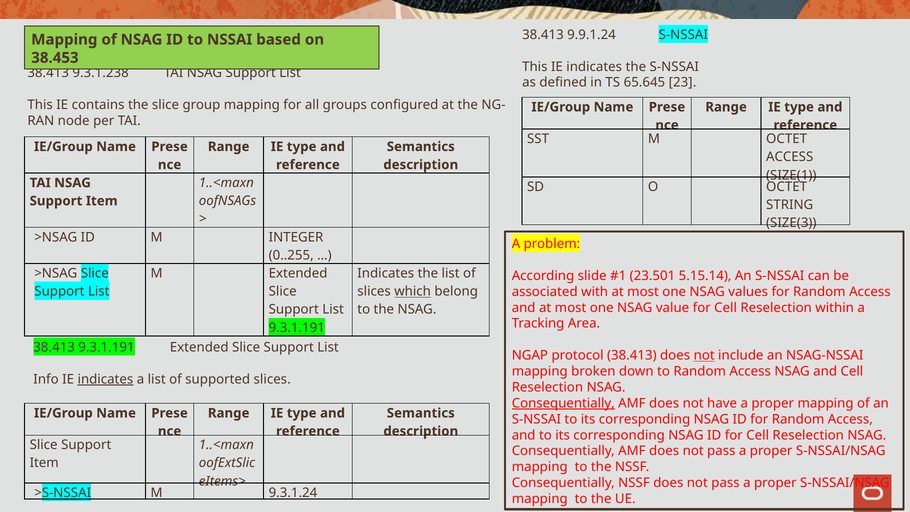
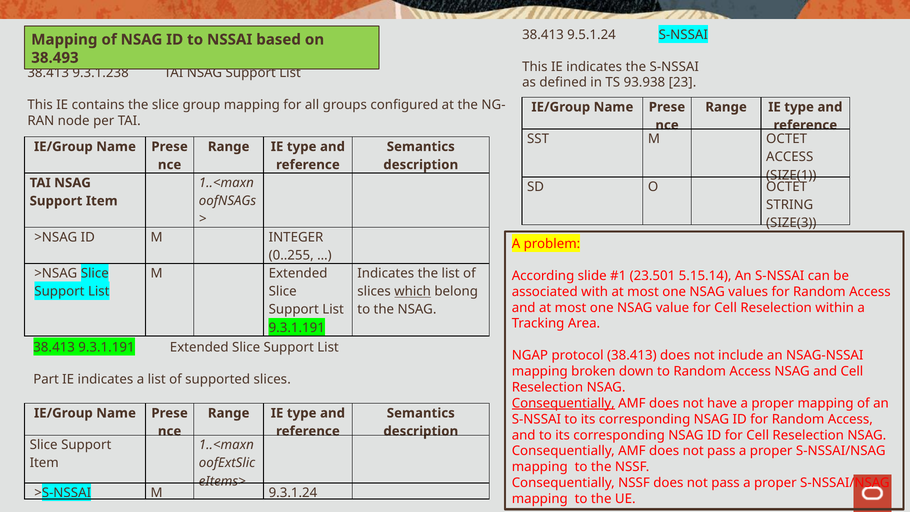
9.9.1.24: 9.9.1.24 -> 9.5.1.24 (591, 35)
38.453: 38.453 -> 38.493 (55, 58)
65.645: 65.645 -> 93.938 (644, 83)
not underline: present -> none (704, 355)
Info: Info -> Part (46, 379)
indicates underline: present -> none (105, 379)
